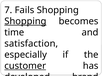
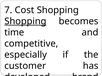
Fails: Fails -> Cost (24, 10)
satisfaction: satisfaction -> competitive (31, 44)
customer underline: present -> none (25, 66)
